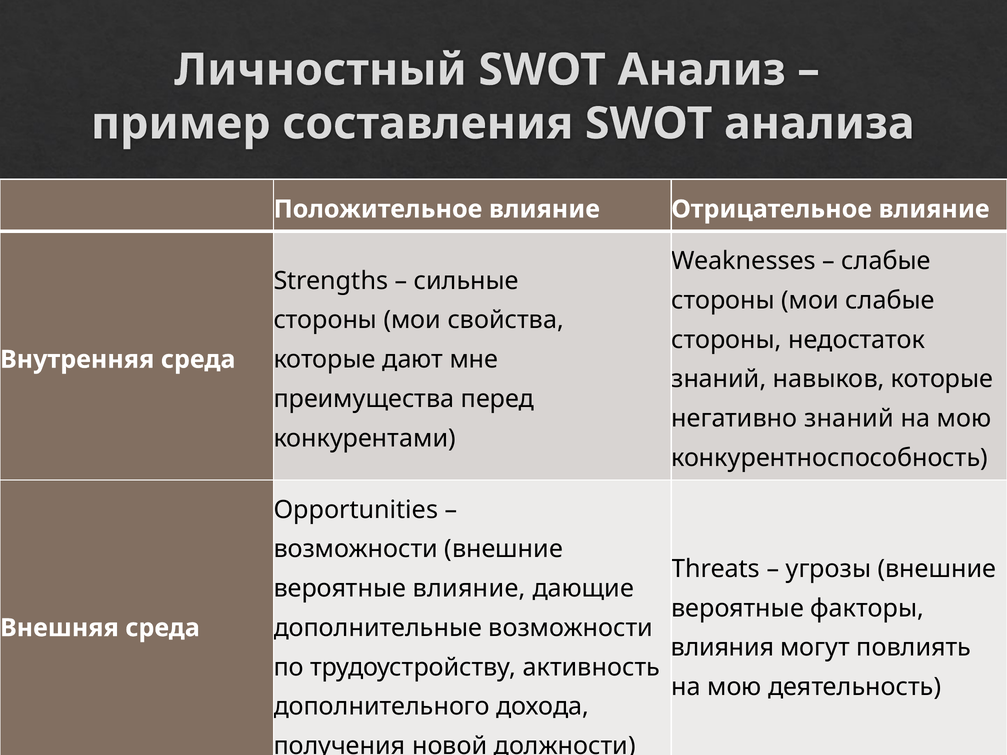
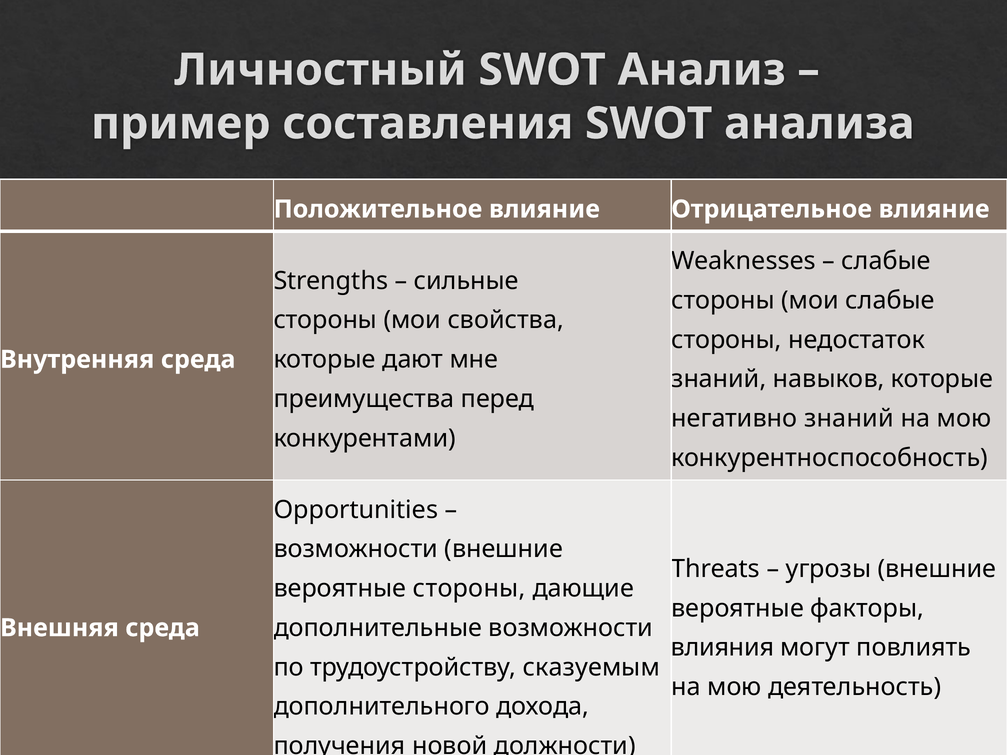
вероятные влияние: влияние -> стороны (469, 589)
активность: активность -> сказуемым (591, 667)
